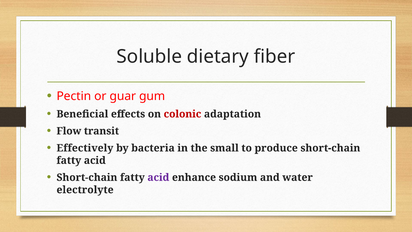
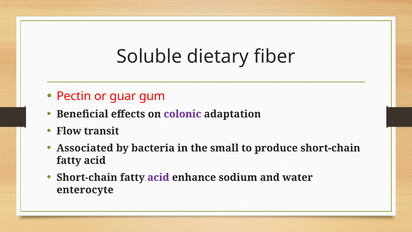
colonic colour: red -> purple (182, 114)
Effectively: Effectively -> Associated (85, 148)
electrolyte: electrolyte -> enterocyte (85, 190)
